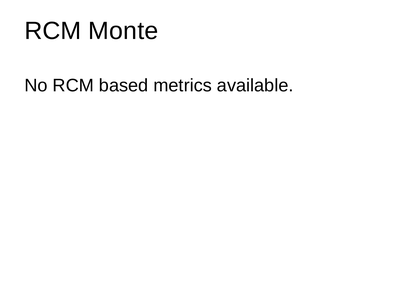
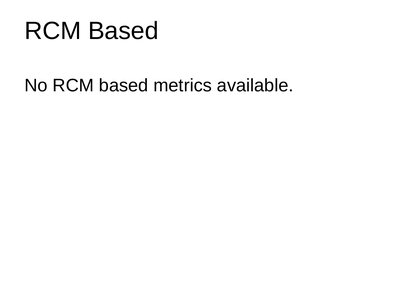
Monte: Monte -> Based (123, 31)
